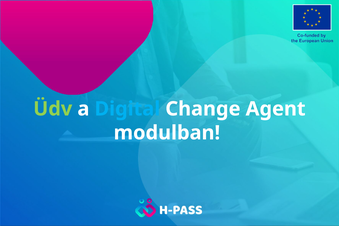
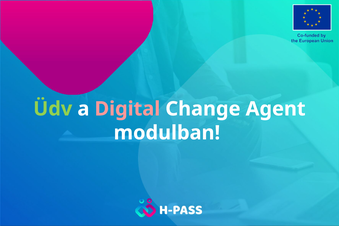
Digital colour: light blue -> pink (127, 109)
